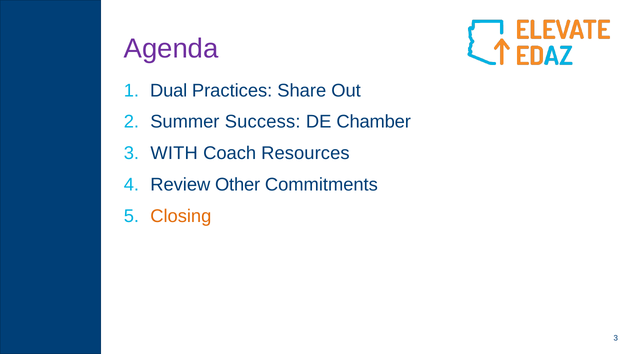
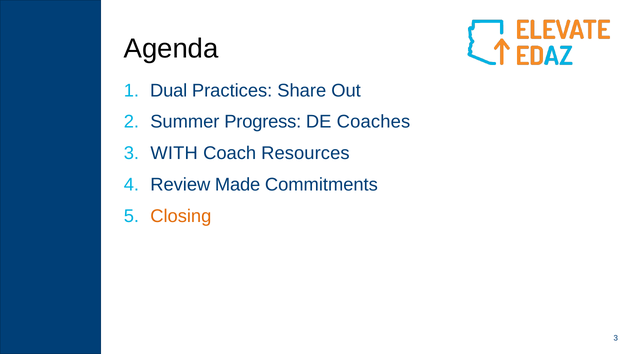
Agenda colour: purple -> black (171, 49)
Success: Success -> Progress (263, 122)
Chamber: Chamber -> Coaches (373, 122)
Other: Other -> Made (238, 185)
